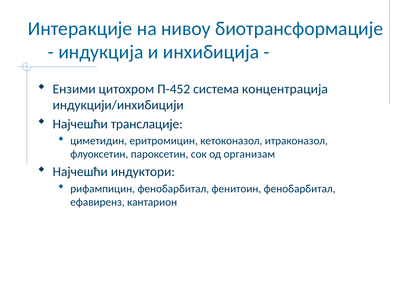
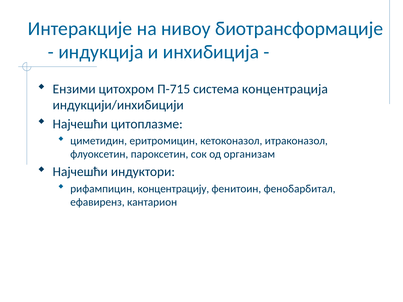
П-452: П-452 -> П-715 (174, 89)
транслације: транслације -> цитоплазме (147, 124)
рифампицин фенобарбитал: фенобарбитал -> концентрацију (173, 189)
